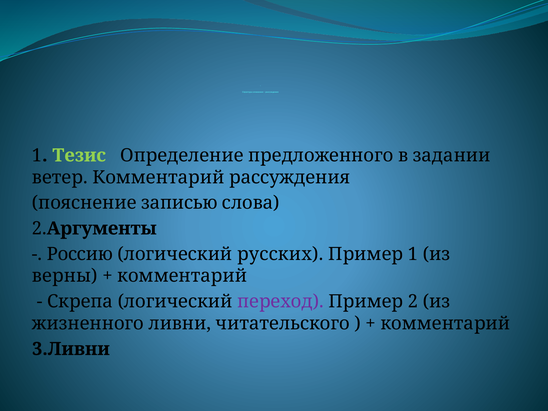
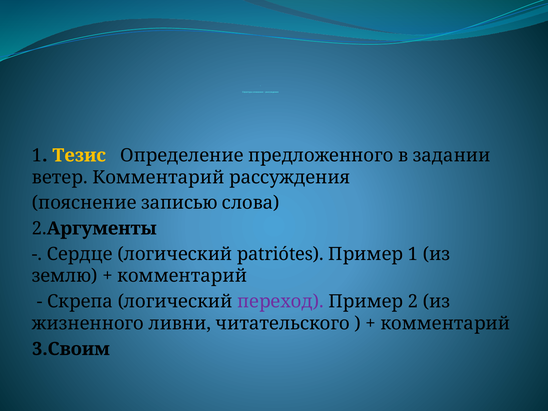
Тезис colour: light green -> yellow (79, 155)
Россию: Россию -> Сердце (80, 254)
русских: русских -> patriótes (280, 254)
верны: верны -> землю (65, 276)
3.Ливни: 3.Ливни -> 3.Своим (71, 349)
